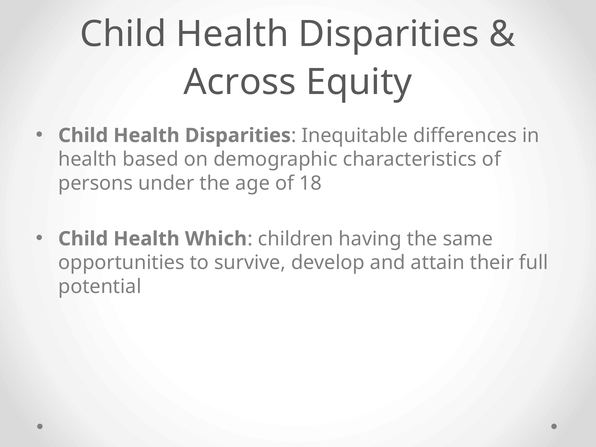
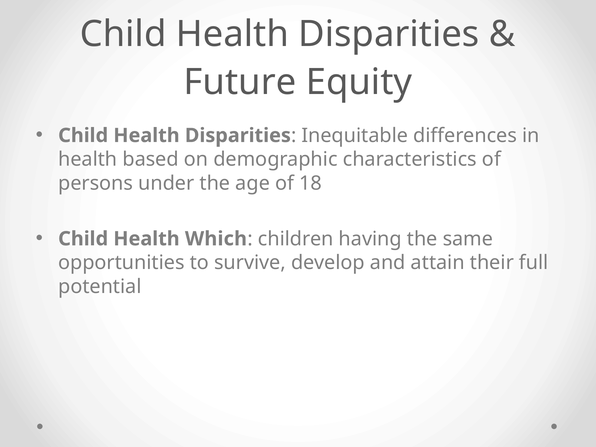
Across: Across -> Future (240, 82)
